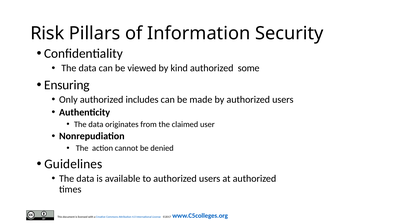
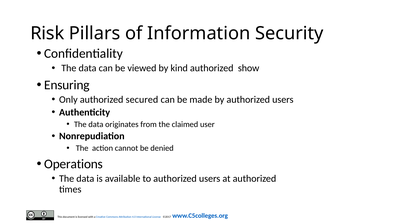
some: some -> show (249, 68)
includes: includes -> secured (142, 99)
Guidelines: Guidelines -> Operations (74, 164)
